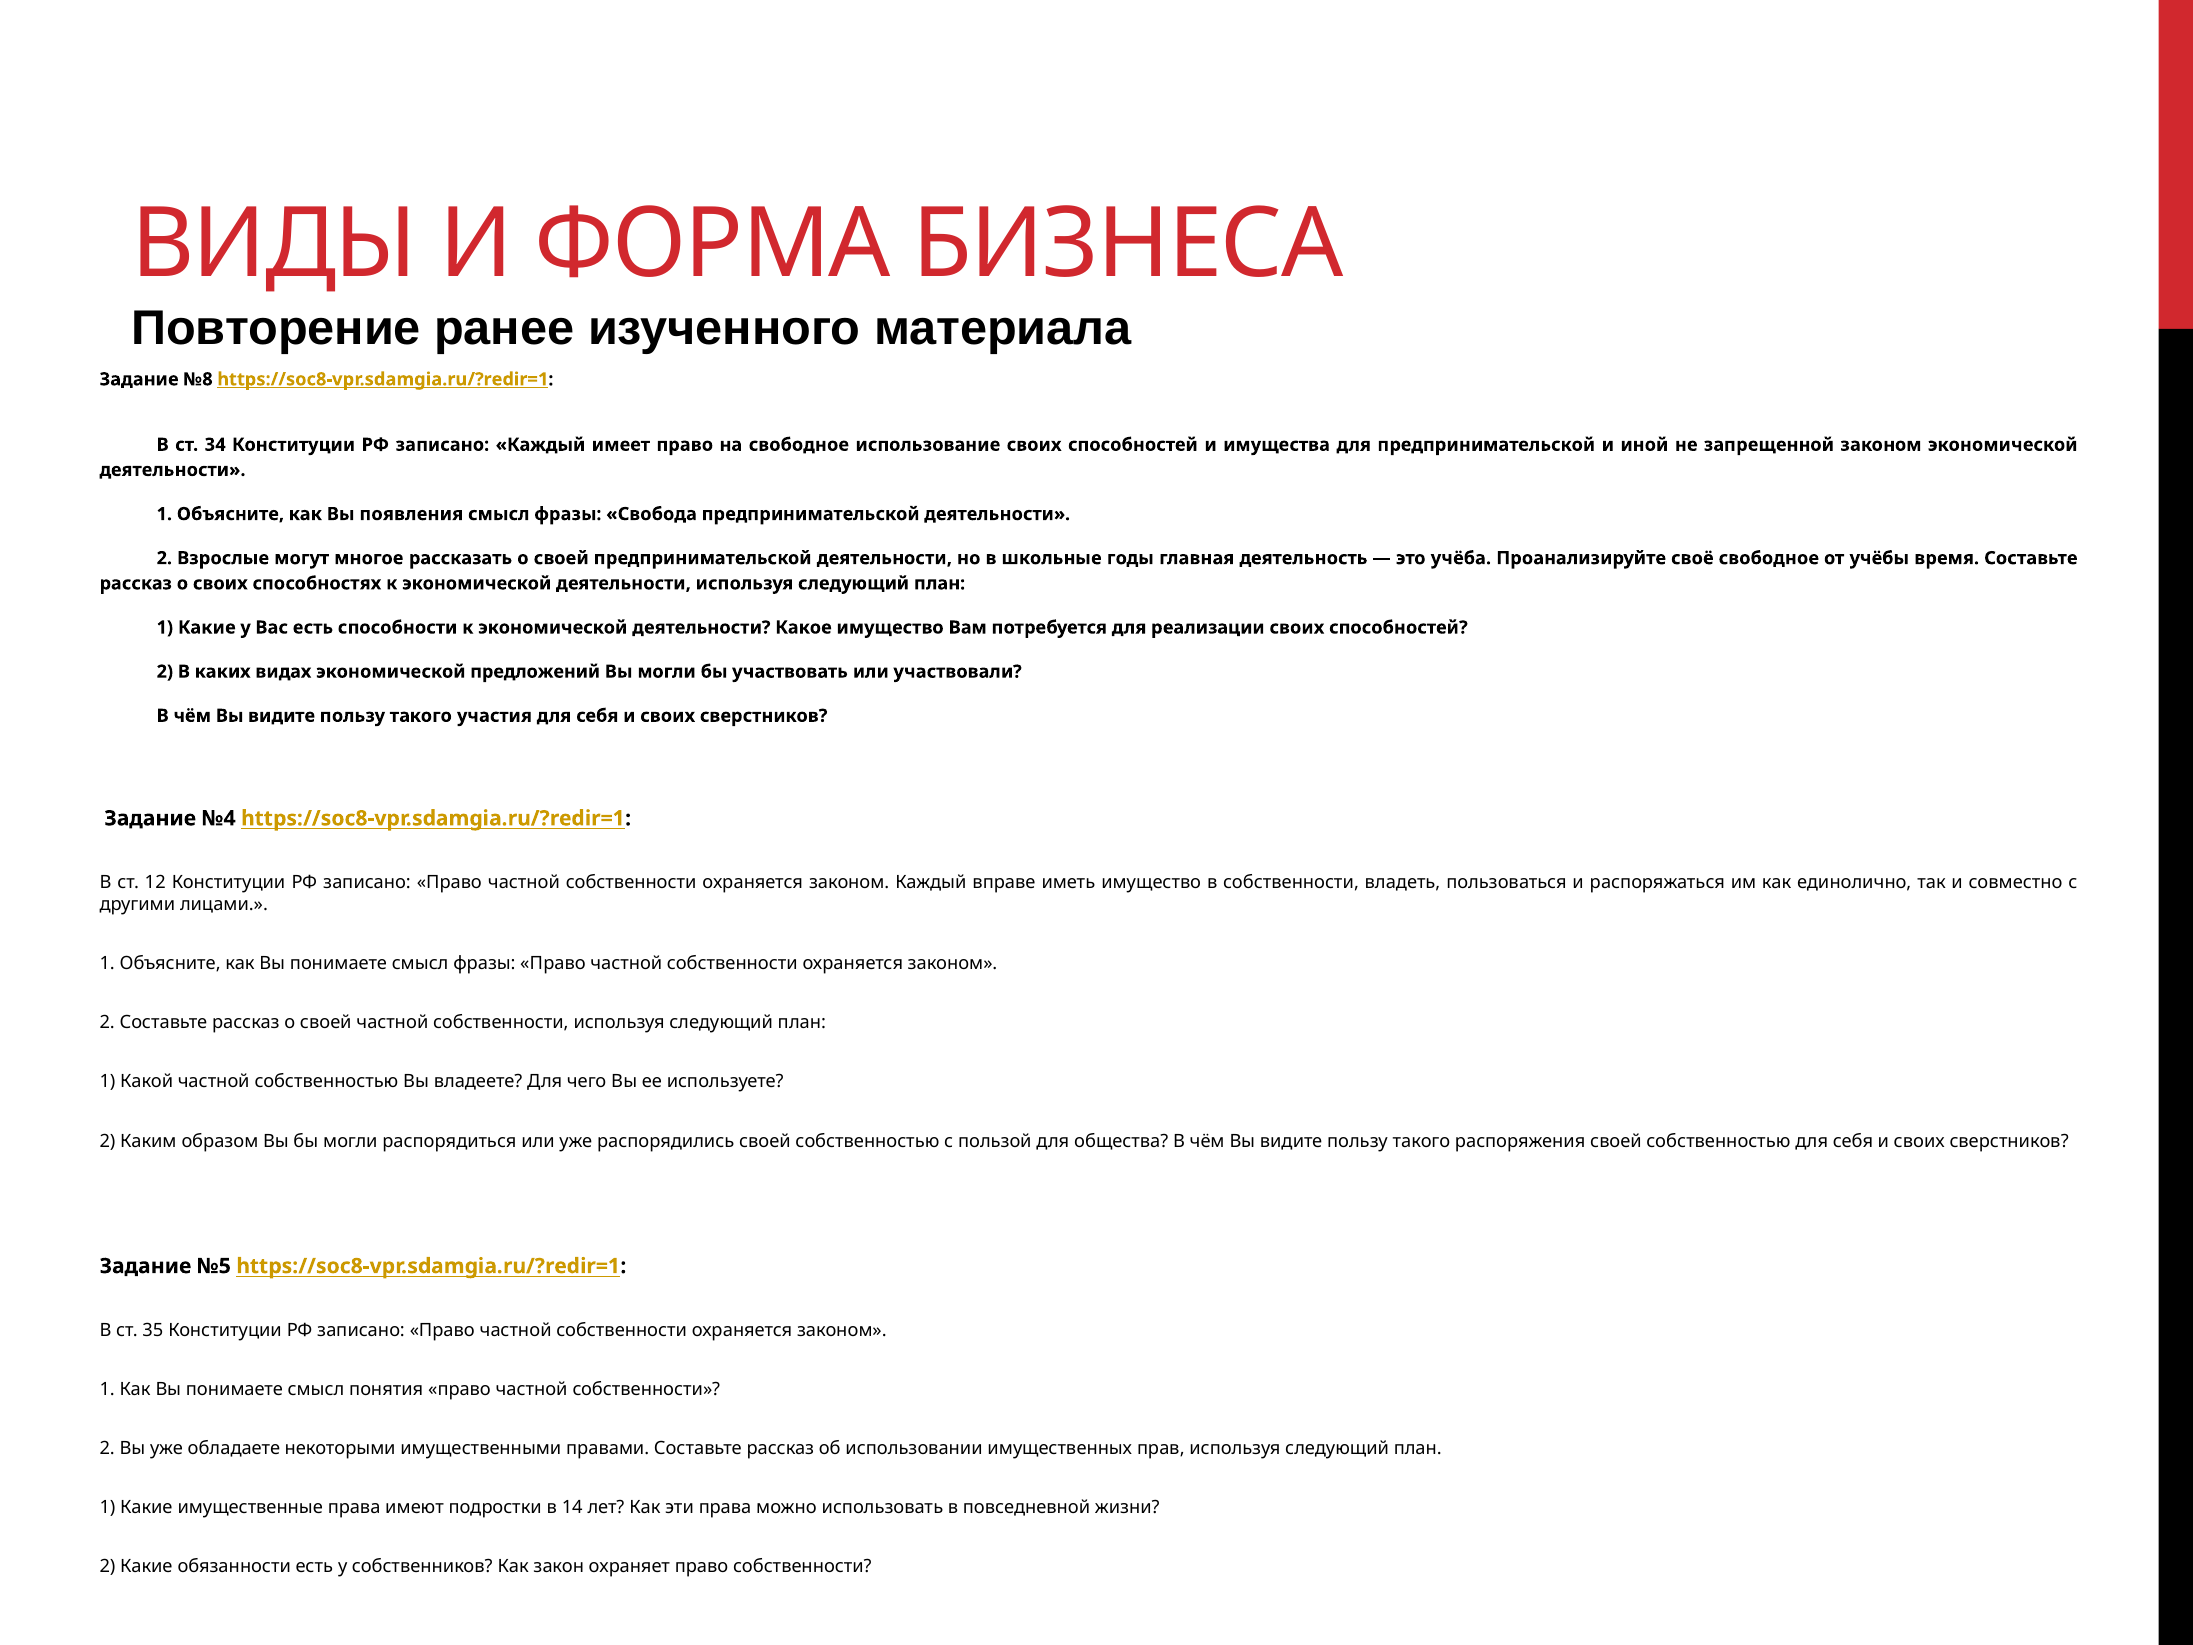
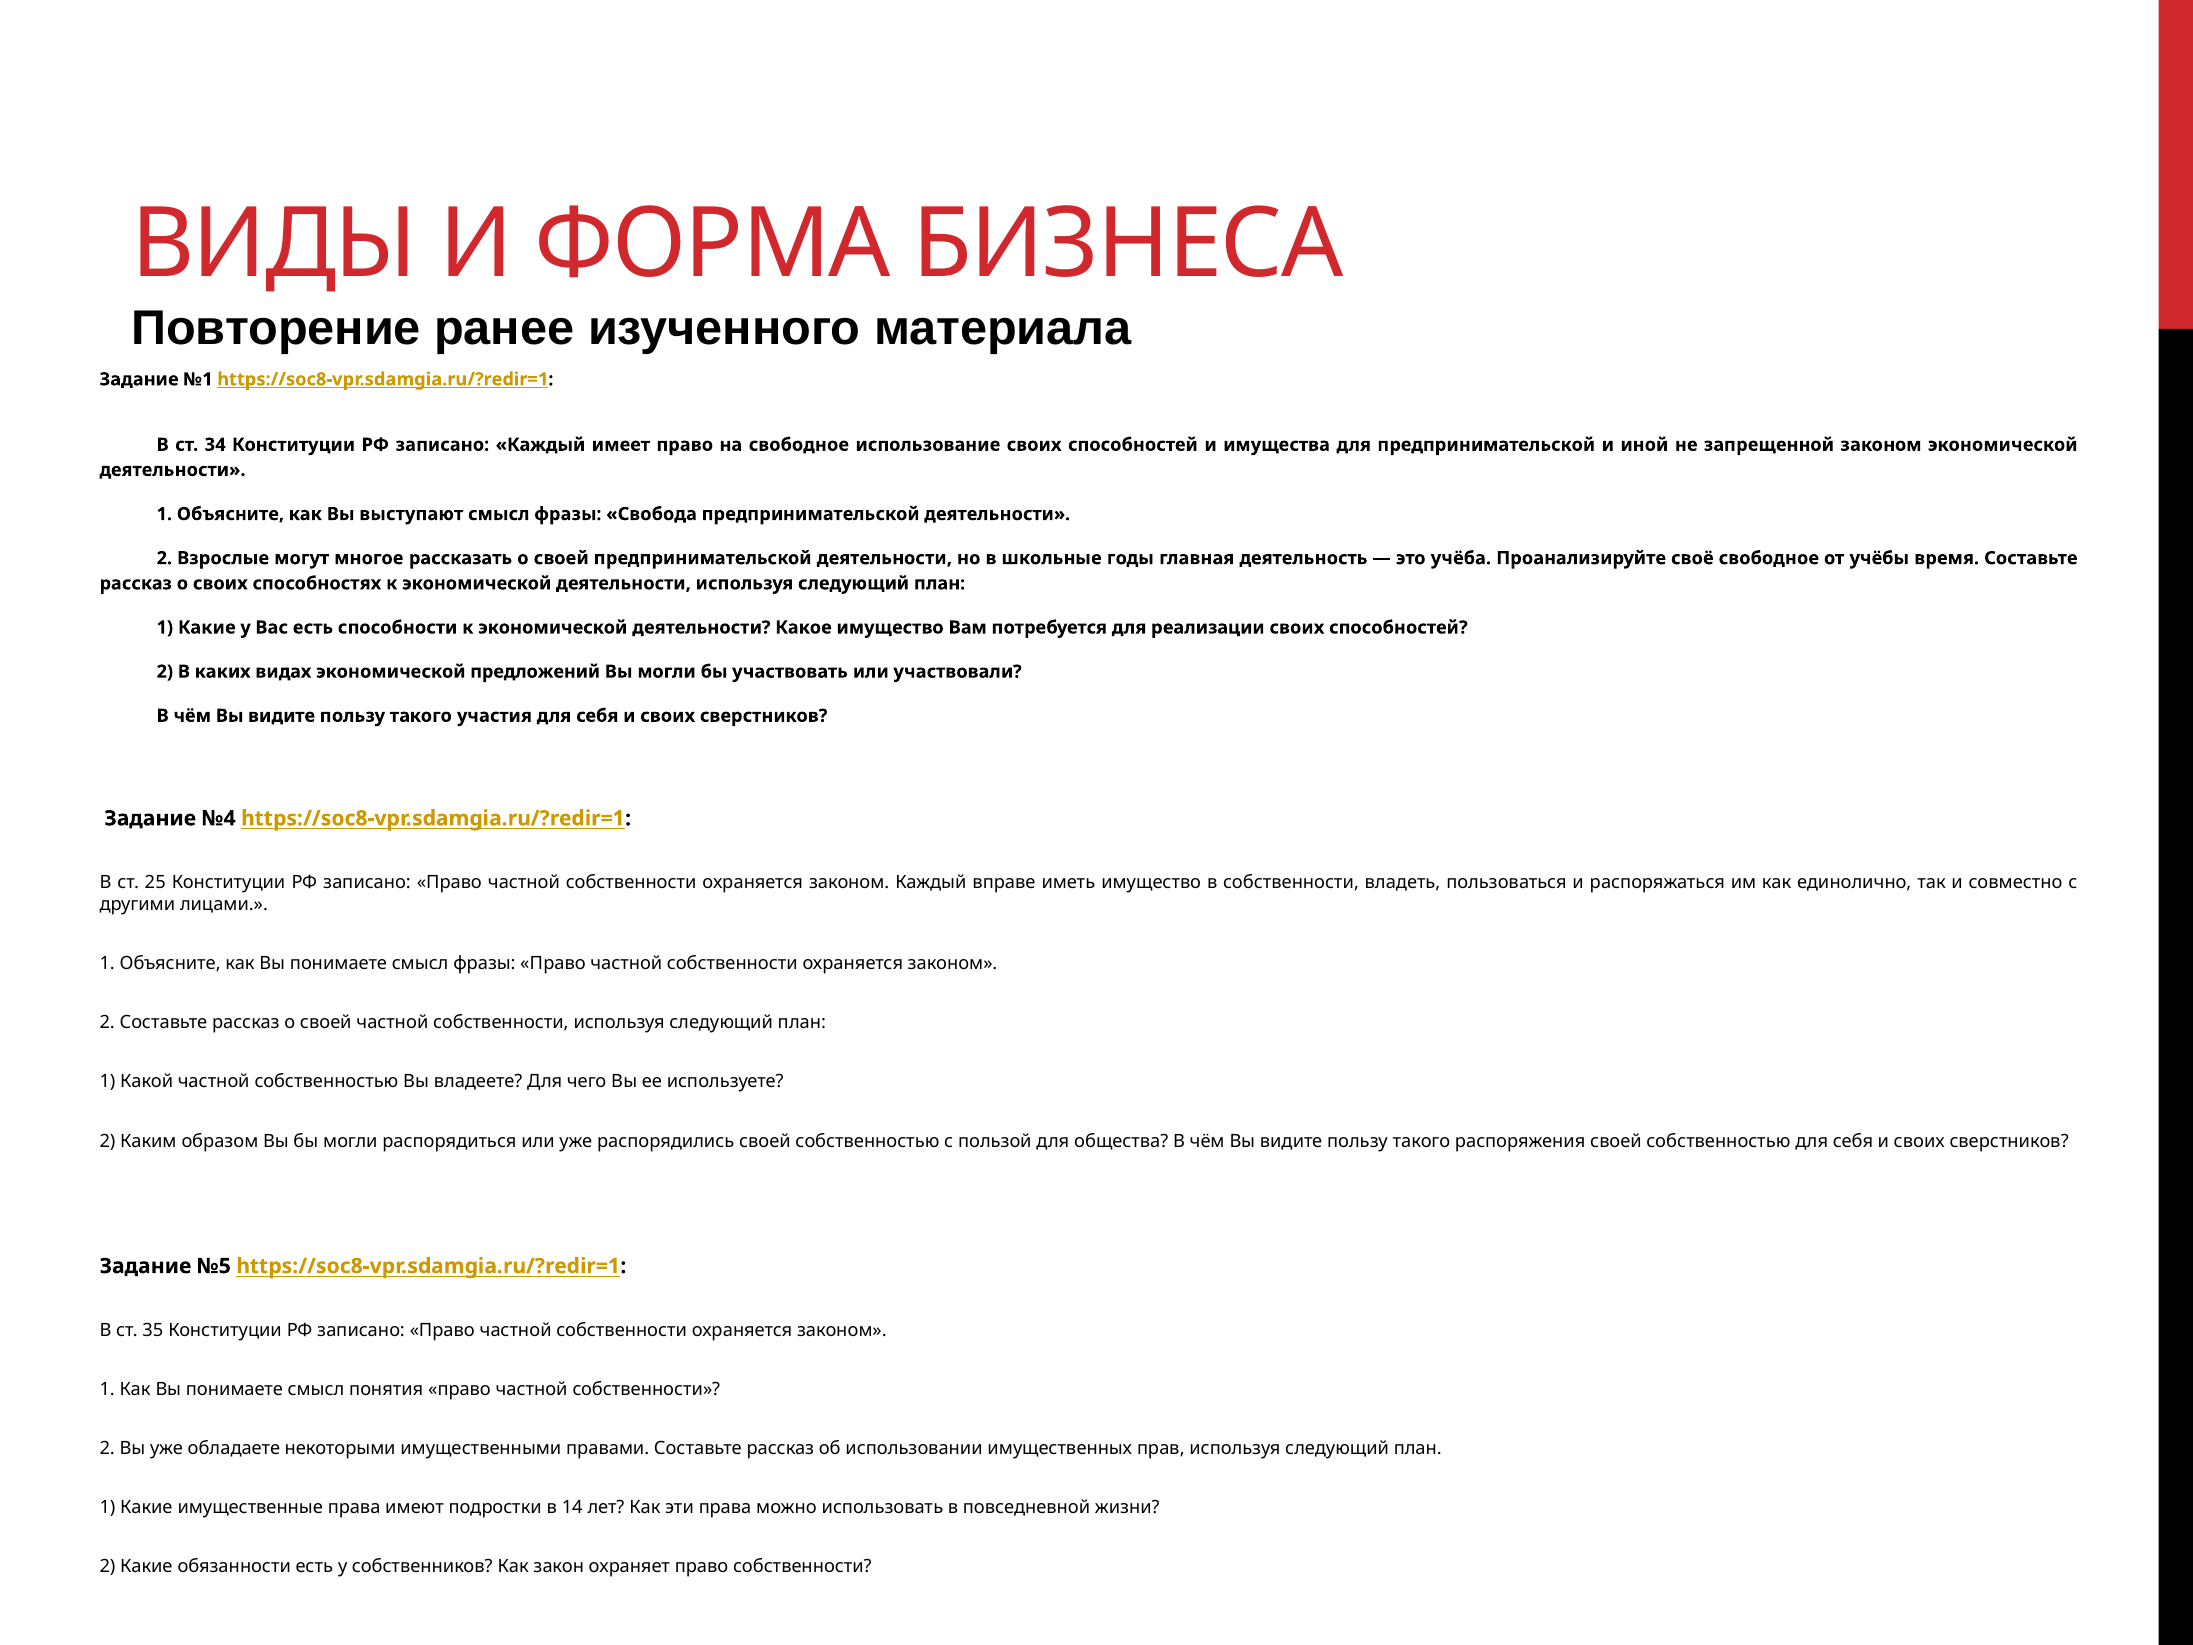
№8: №8 -> №1 (198, 379)
появления: появления -> выступают (411, 514)
12: 12 -> 25 (155, 882)
